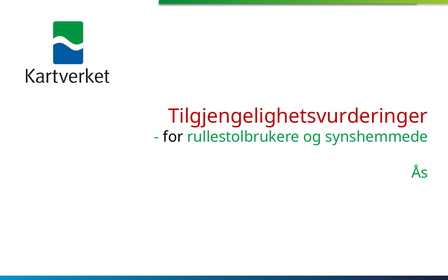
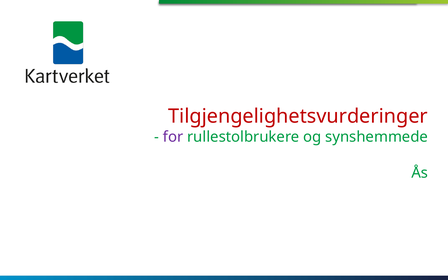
for colour: black -> purple (173, 137)
